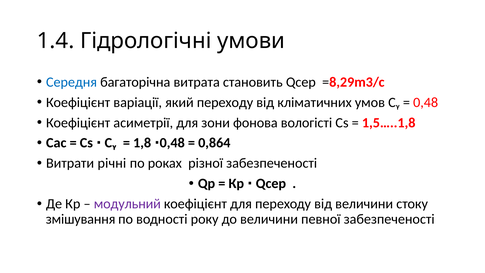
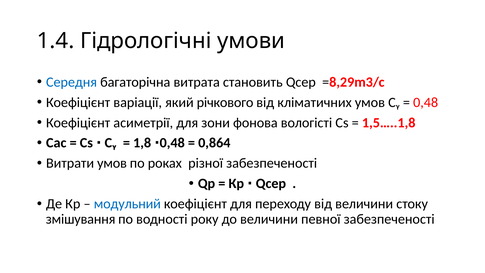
який переходу: переходу -> річкового (225, 102)
Витрати річні: річні -> умов (112, 163)
модульний colour: purple -> blue (127, 204)
